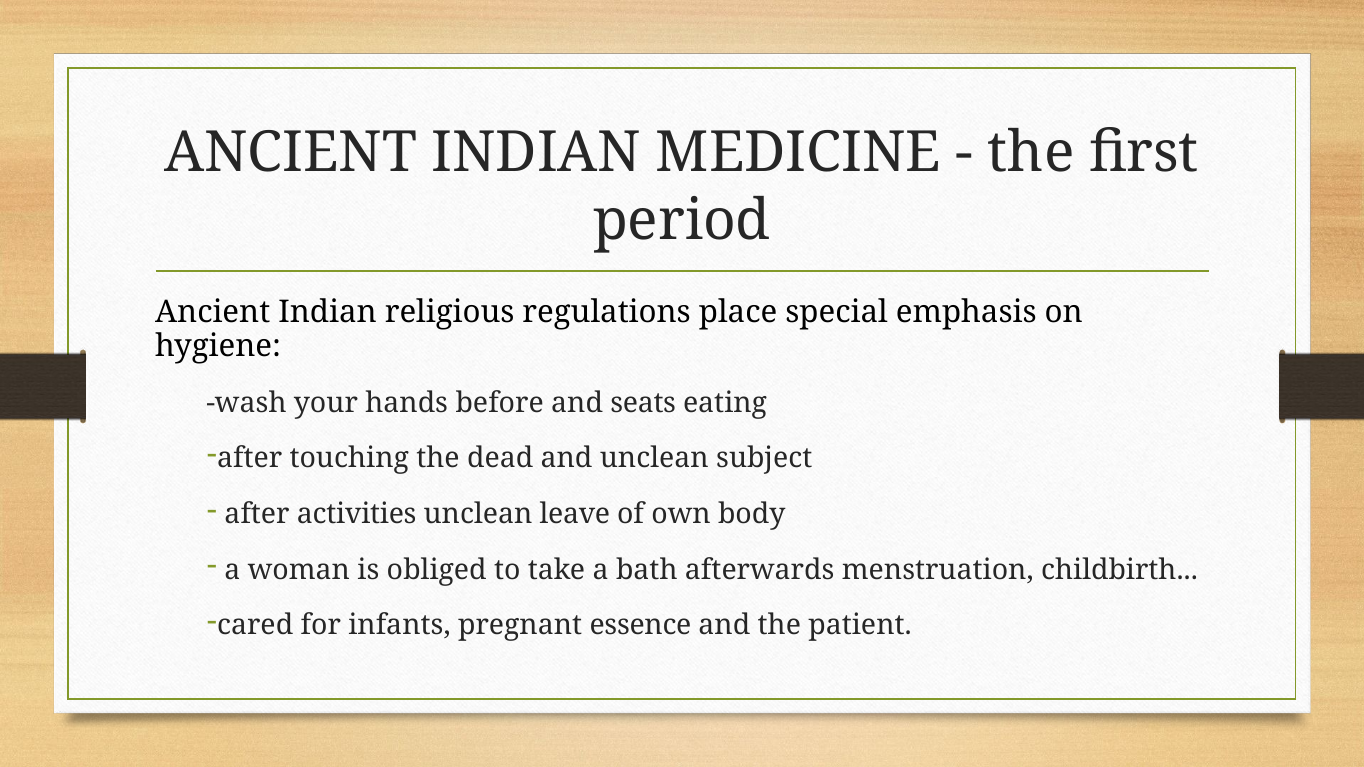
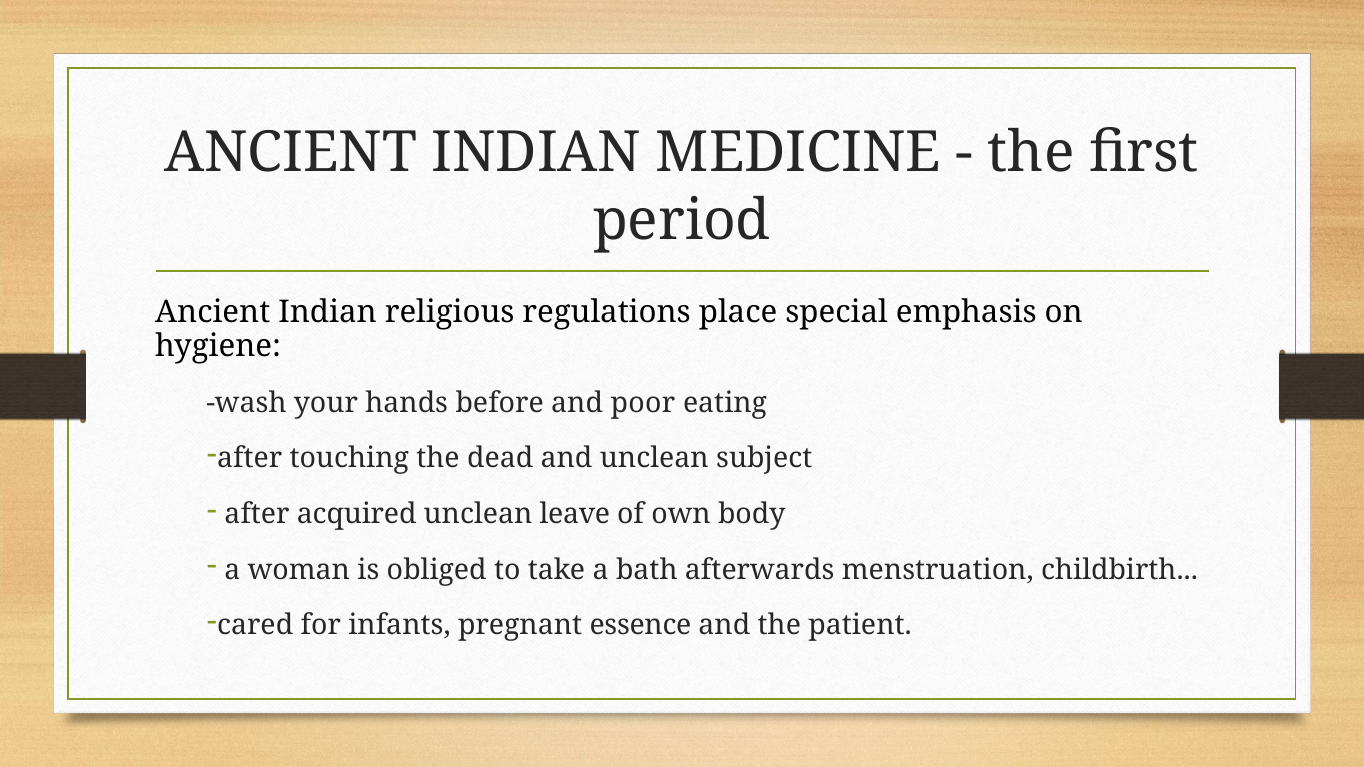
seats: seats -> poor (643, 403)
activities: activities -> acquired (357, 514)
